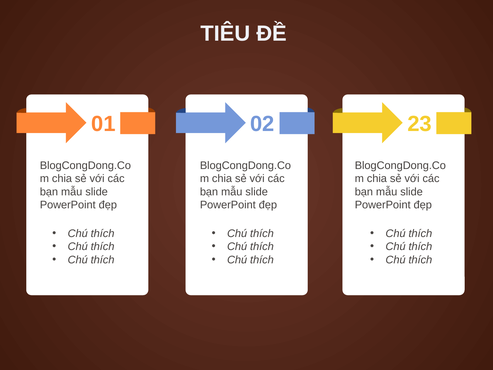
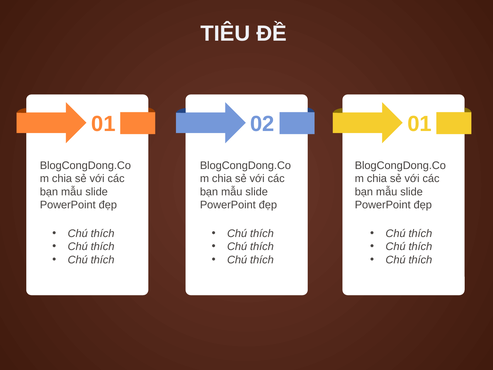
01 23: 23 -> 01 (420, 124)
